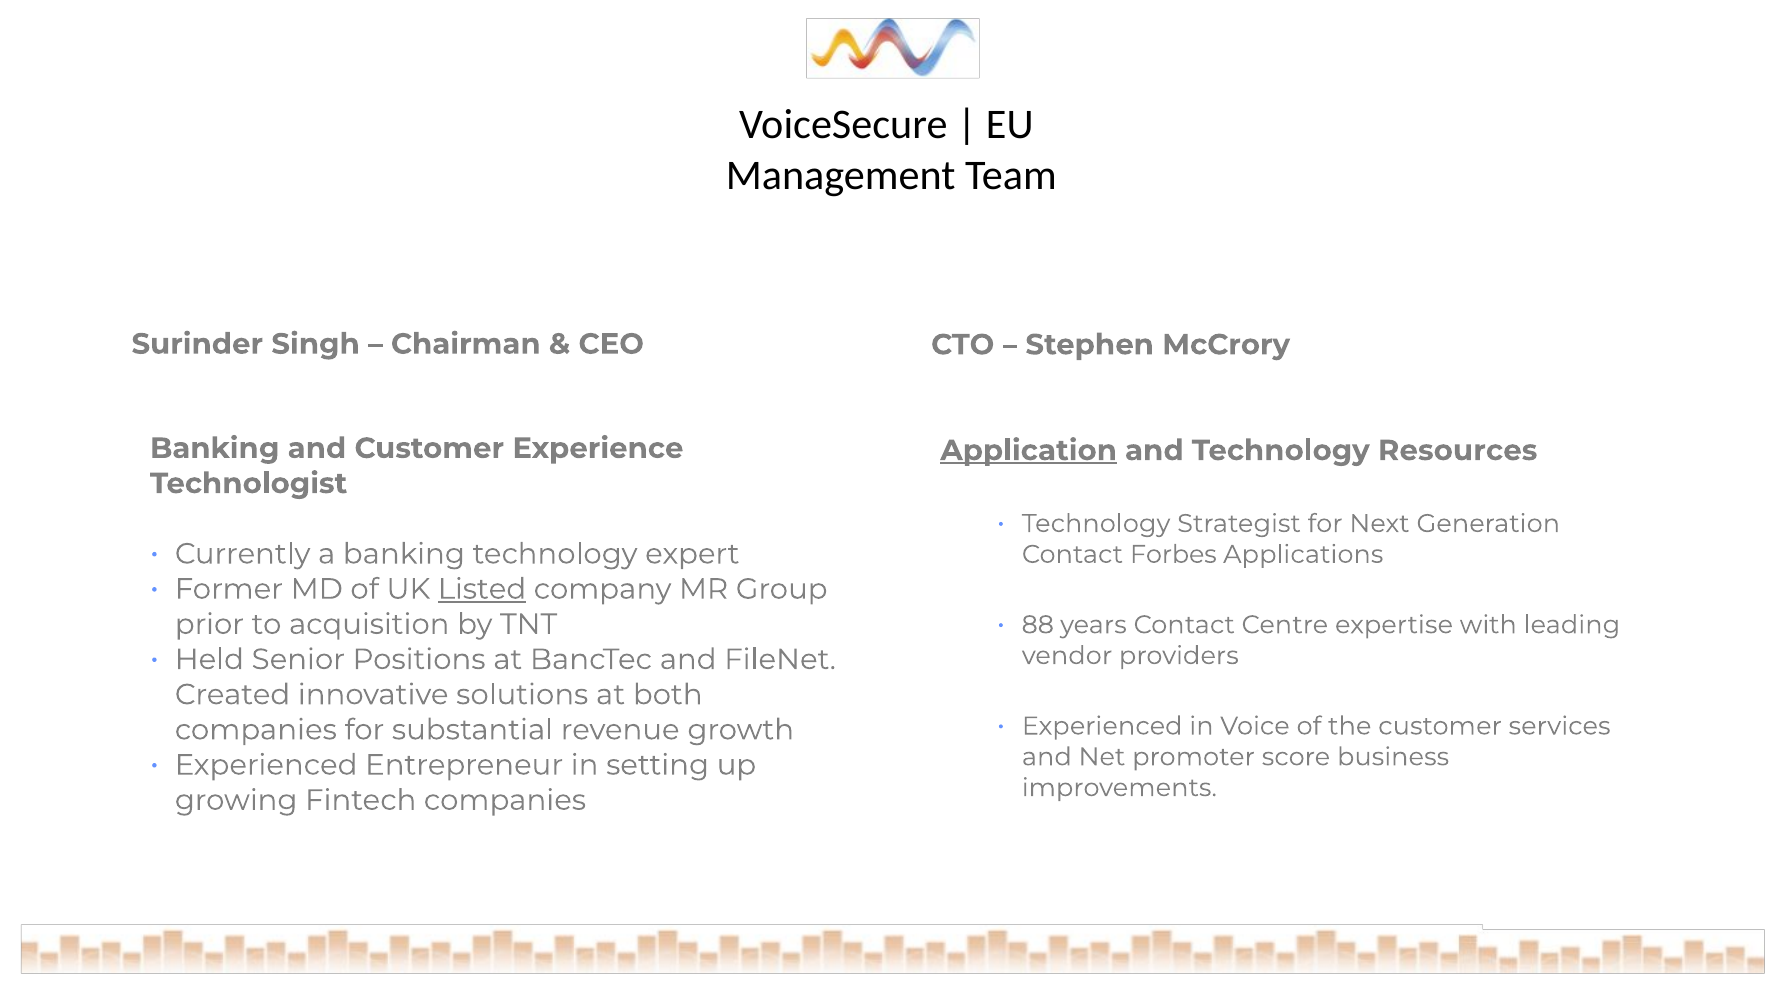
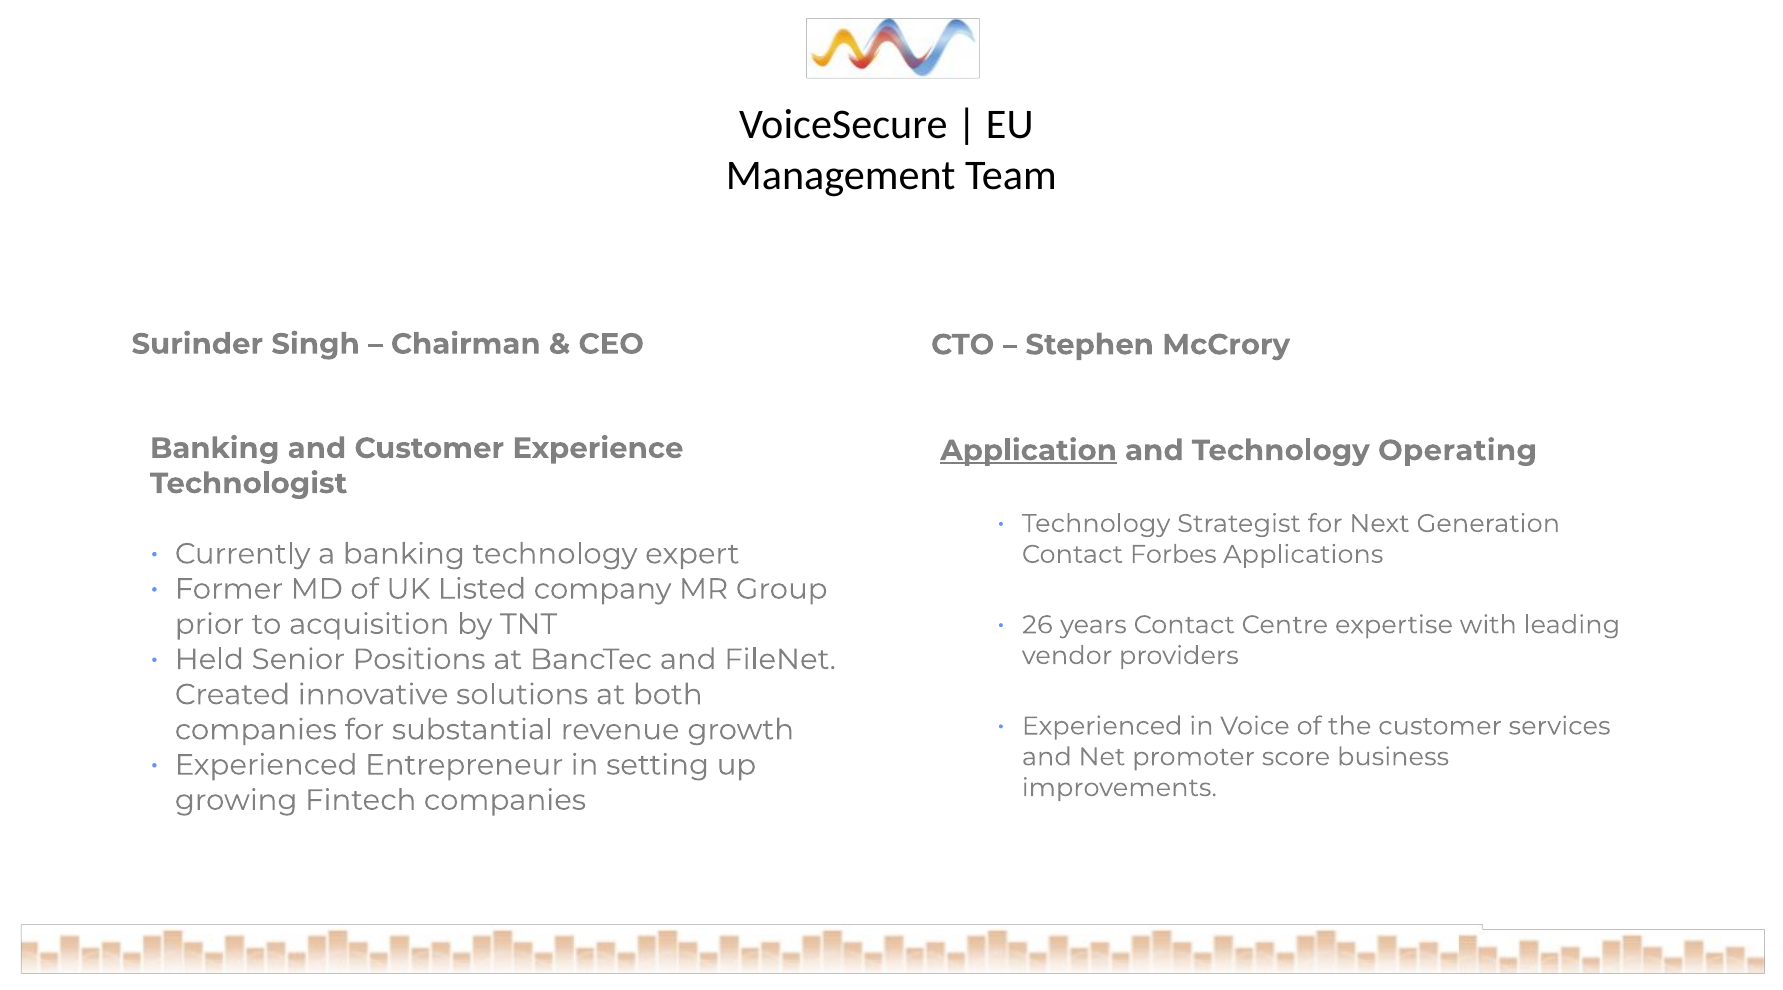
Resources: Resources -> Operating (1458, 451)
Listed underline: present -> none (482, 589)
88: 88 -> 26 (1037, 625)
